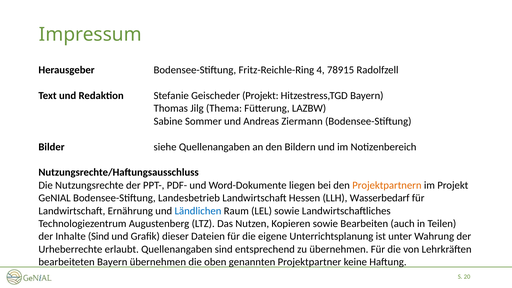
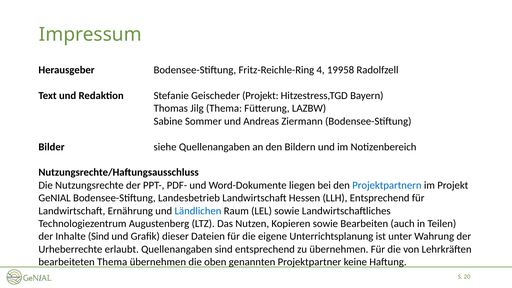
78915: 78915 -> 19958 (341, 70)
Projektpartnern colour: orange -> blue (387, 185)
LLH Wasserbedarf: Wasserbedarf -> Entsprechend (380, 198)
bearbeiteten Bayern: Bayern -> Thema (112, 262)
